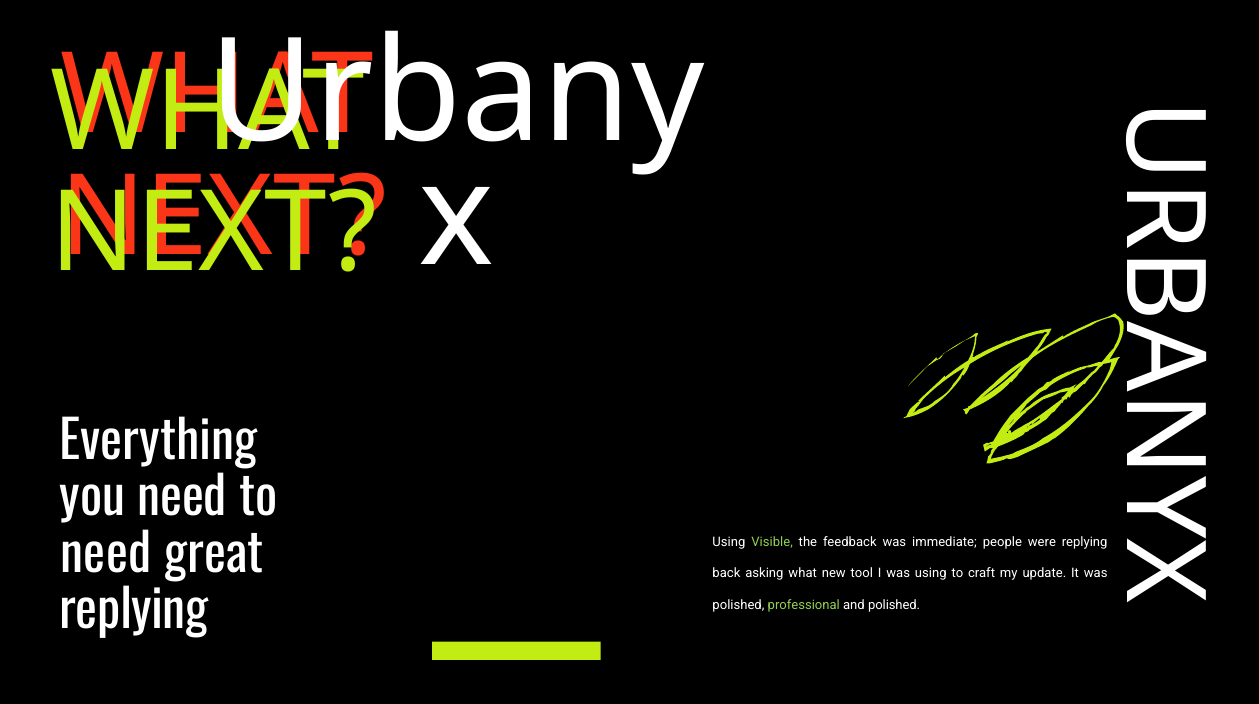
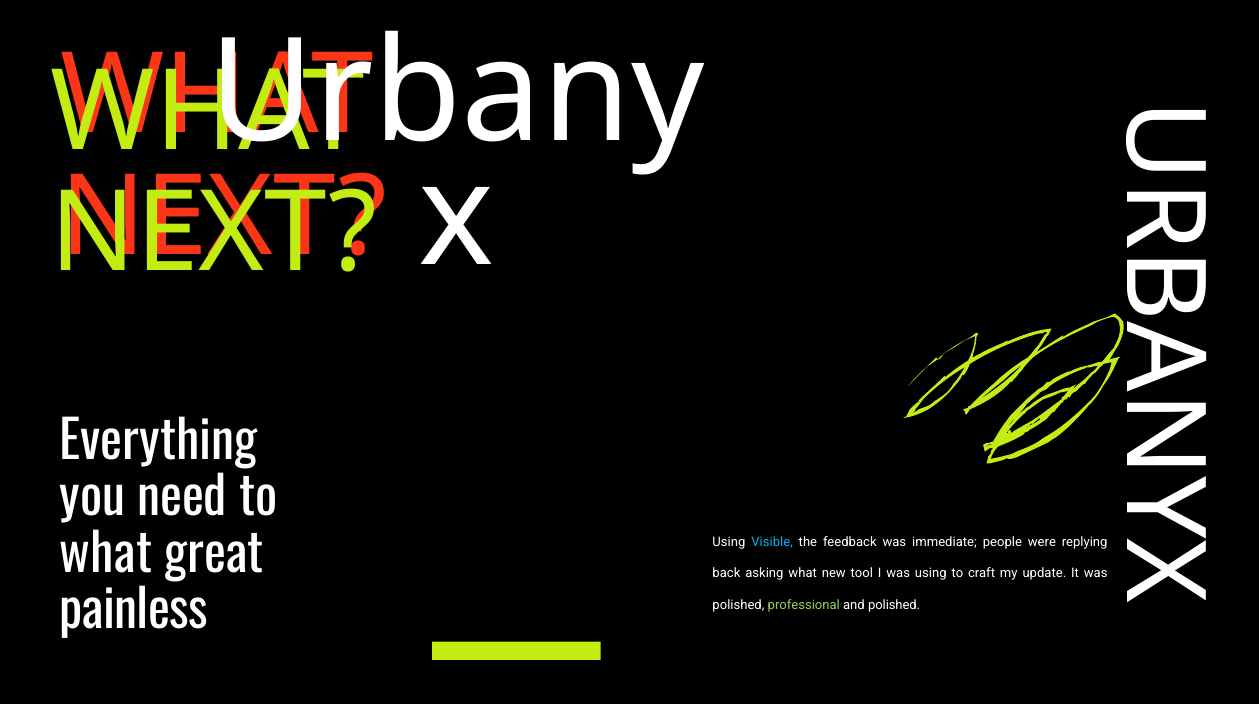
Visible colour: light green -> light blue (772, 542)
need: need -> what (106, 555)
replying: replying -> painless (134, 611)
